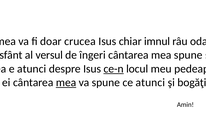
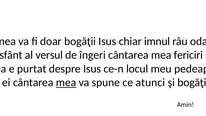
doar crucea: crucea -> bogăţii (80, 41)
mea spune: spune -> fericiri (188, 55)
e atunci: atunci -> purtat (32, 69)
ce-n underline: present -> none (114, 69)
